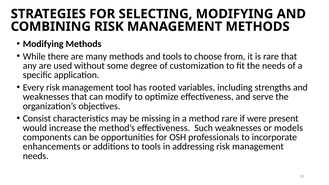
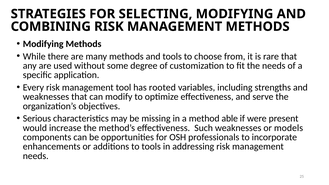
Consist: Consist -> Serious (37, 119)
method rare: rare -> able (230, 119)
